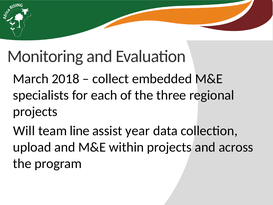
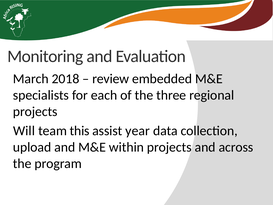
collect: collect -> review (111, 79)
line: line -> this (80, 131)
